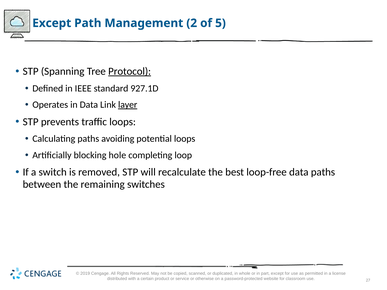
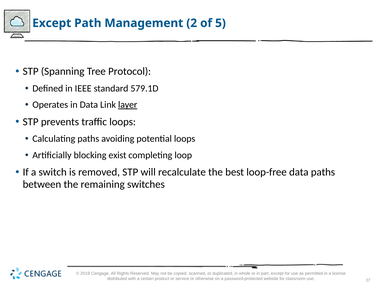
Protocol underline: present -> none (130, 71)
927.1D: 927.1D -> 579.1D (144, 88)
hole: hole -> exist (117, 155)
